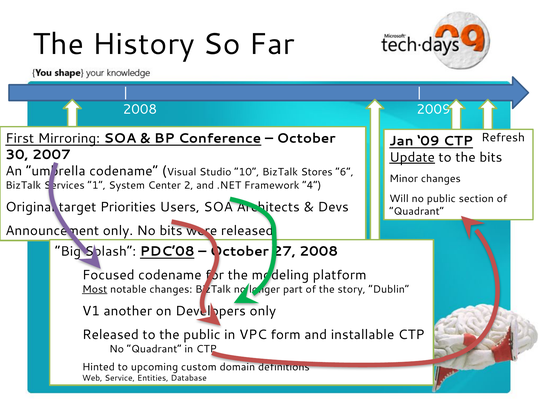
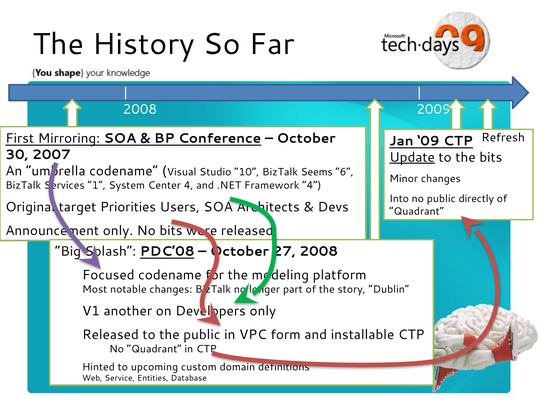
Stores: Stores -> Seems (317, 172)
Center 2: 2 -> 4 (189, 185)
Will: Will -> Into (399, 198)
section: section -> directly (476, 198)
Most underline: present -> none (95, 289)
